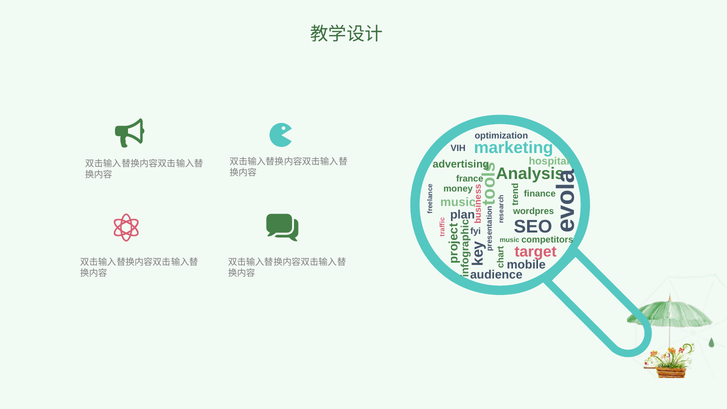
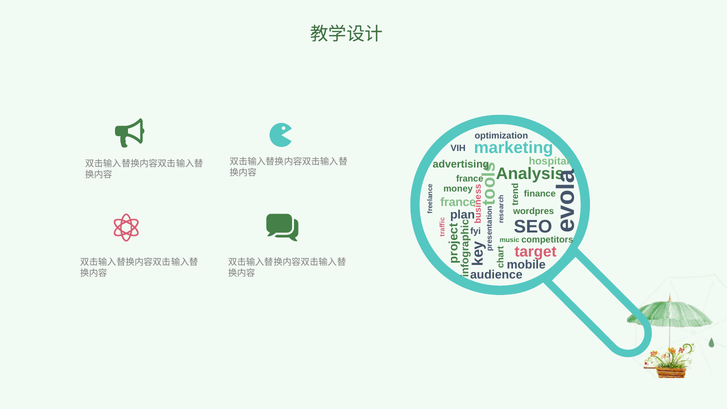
music: music -> france (458, 202)
